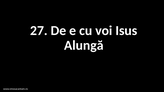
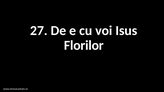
Alungă: Alungă -> Florilor (84, 45)
